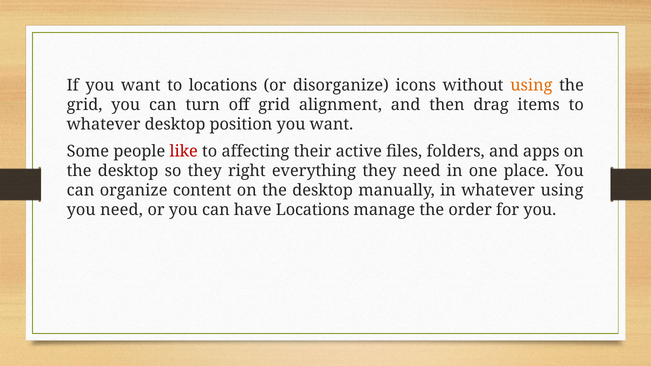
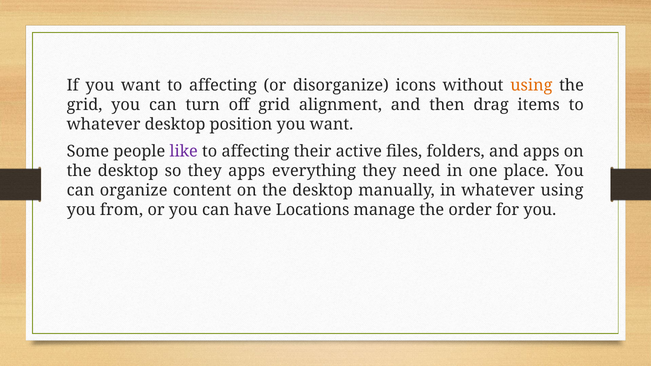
want to locations: locations -> affecting (223, 85)
like colour: red -> purple (184, 151)
they right: right -> apps (247, 171)
you need: need -> from (122, 210)
